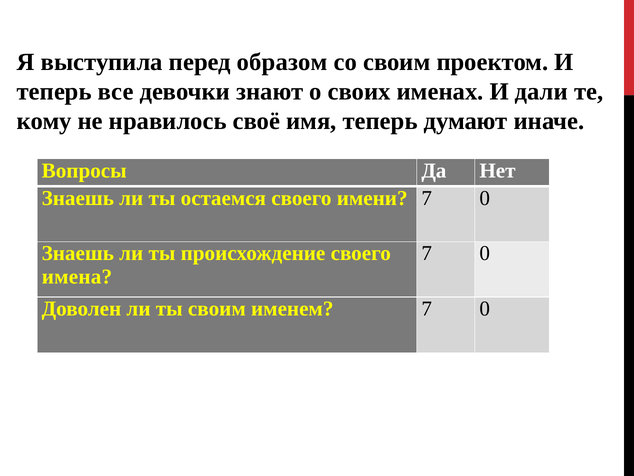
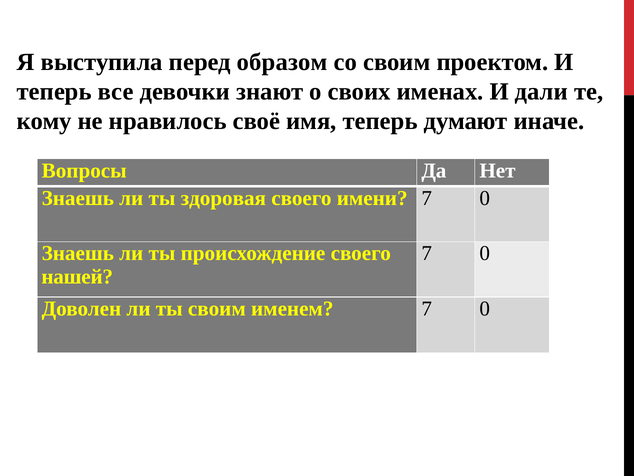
остаемся: остаемся -> здоровая (223, 198)
имена: имена -> нашей (77, 277)
